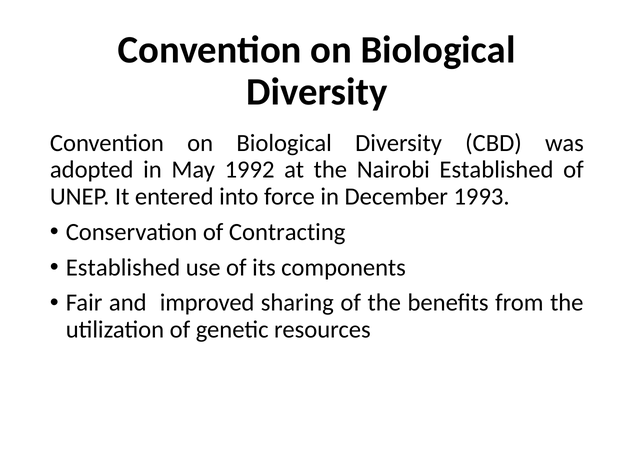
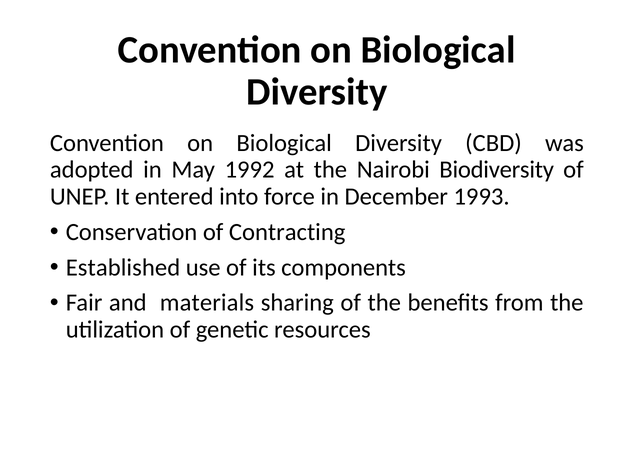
Nairobi Established: Established -> Biodiversity (497, 170)
improved: improved -> materials (207, 303)
